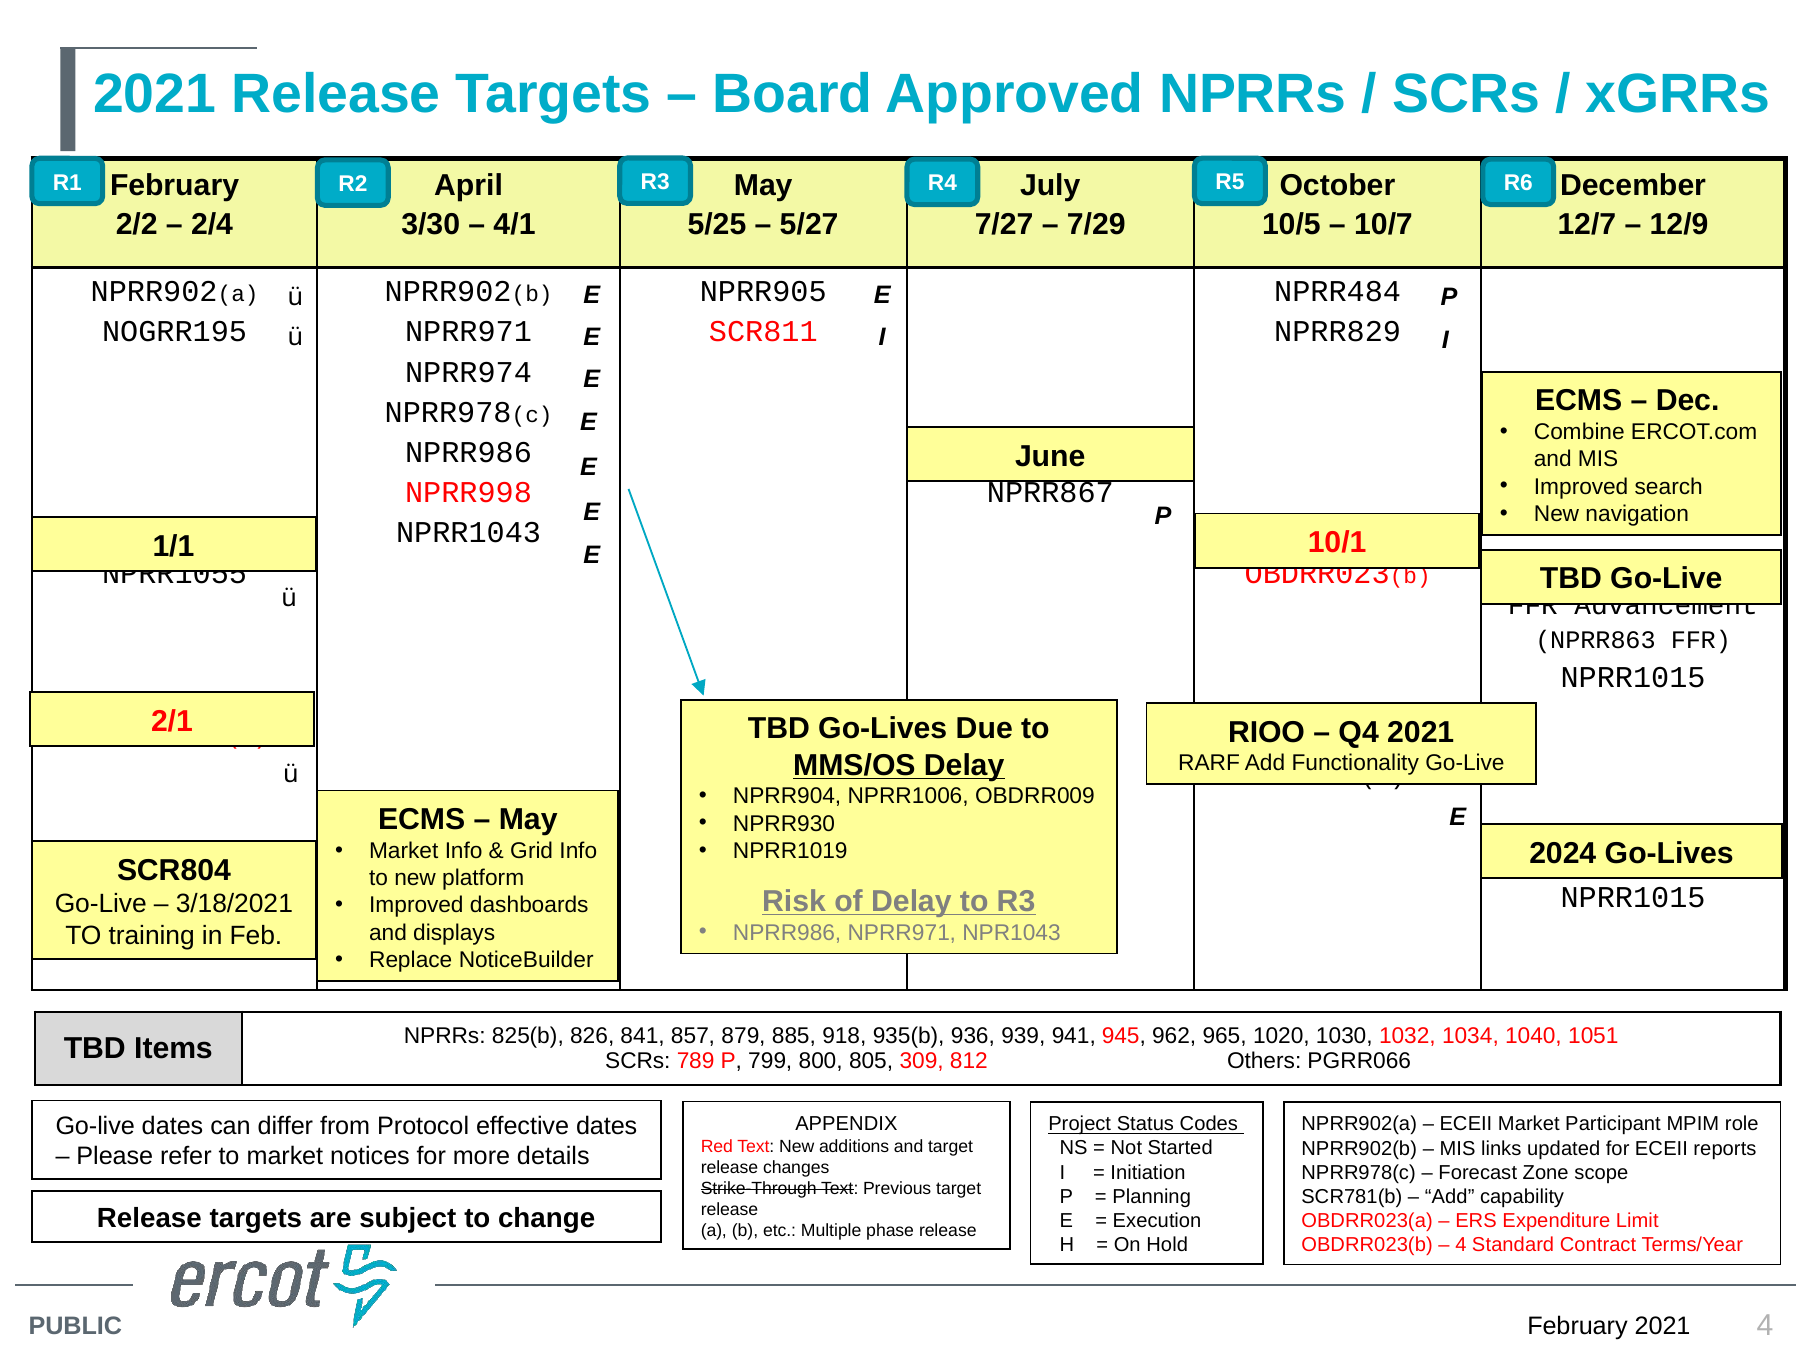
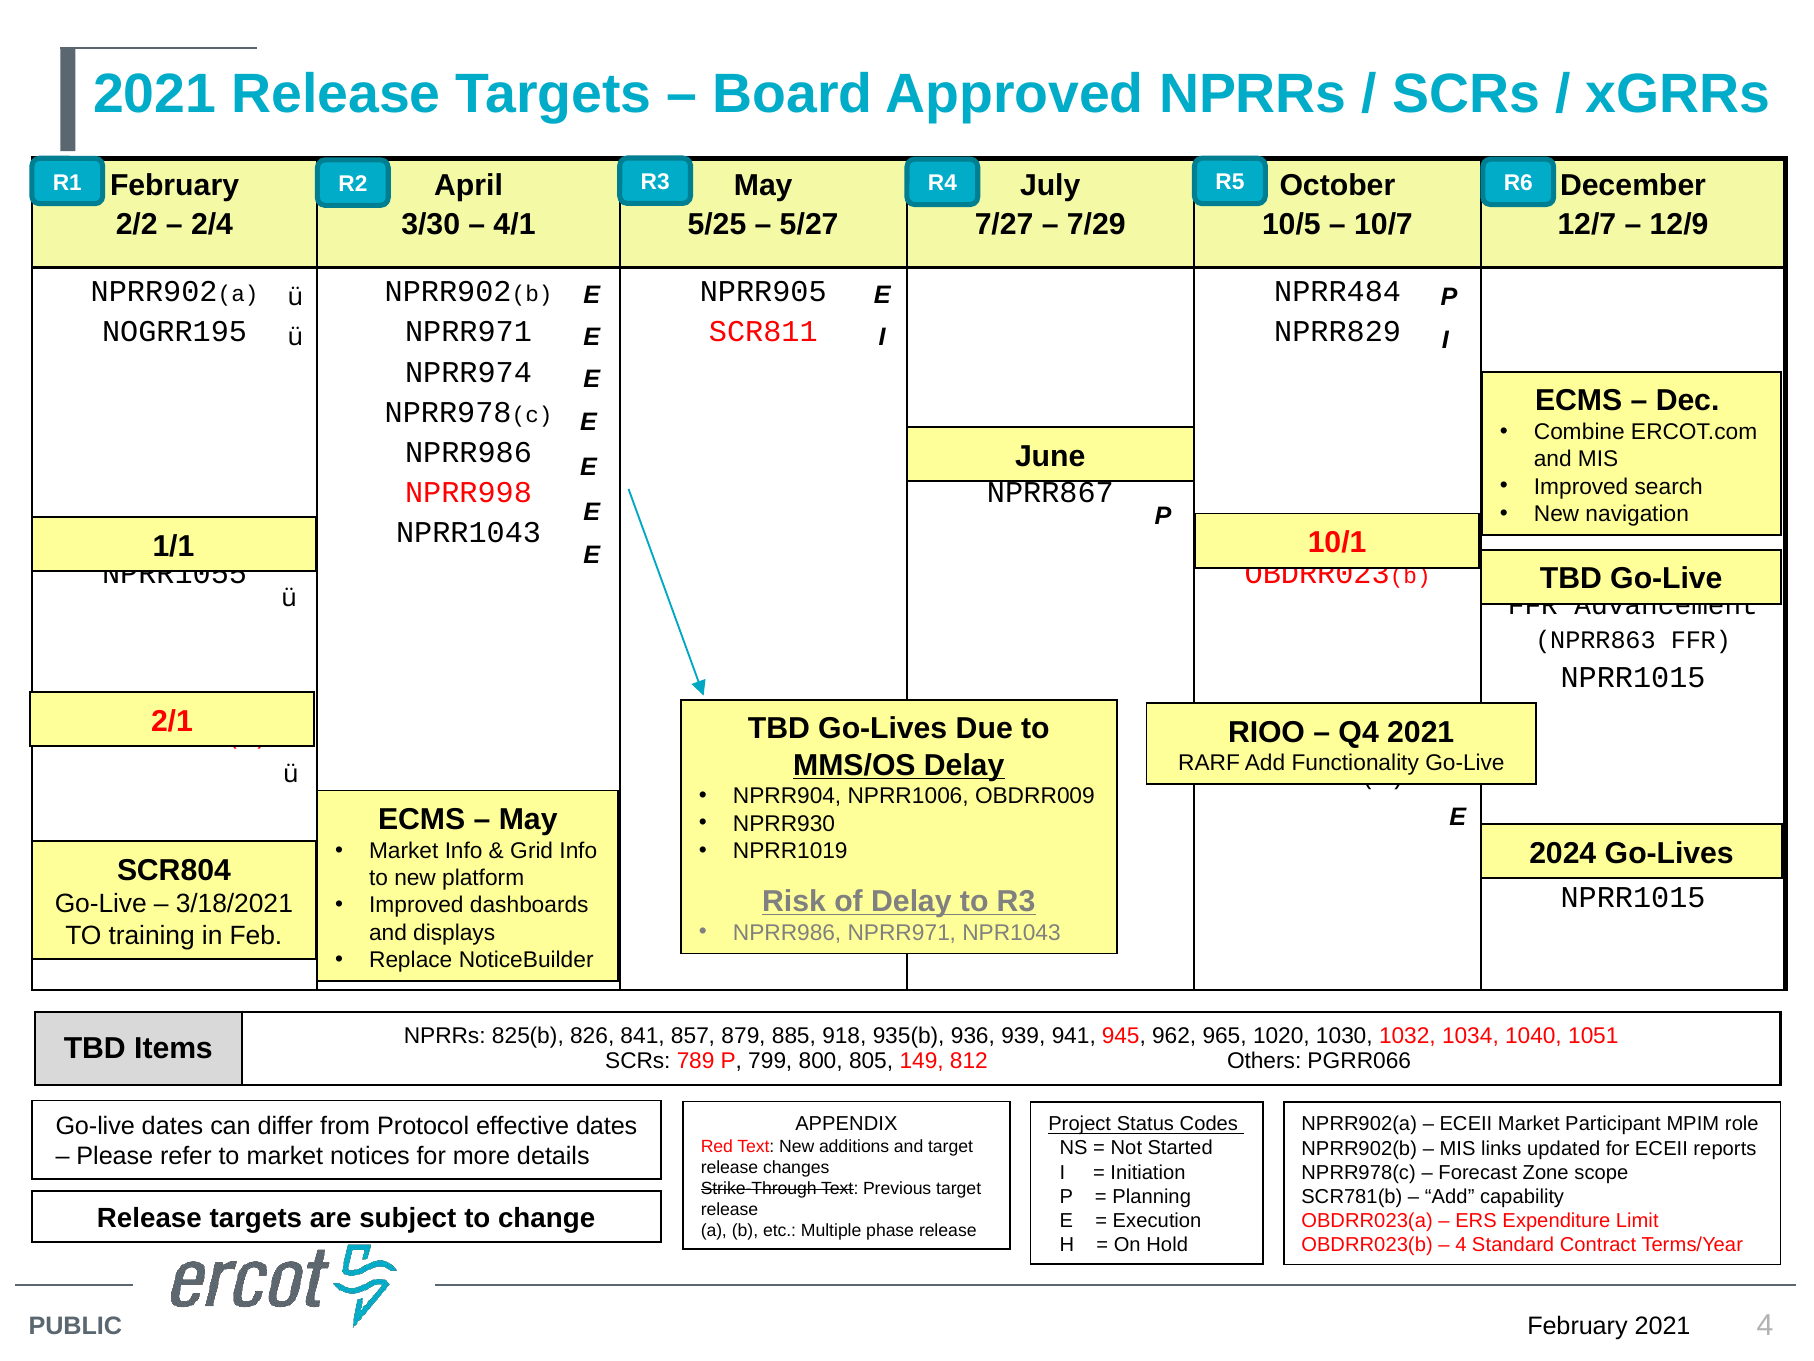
309: 309 -> 149 (922, 1061)
